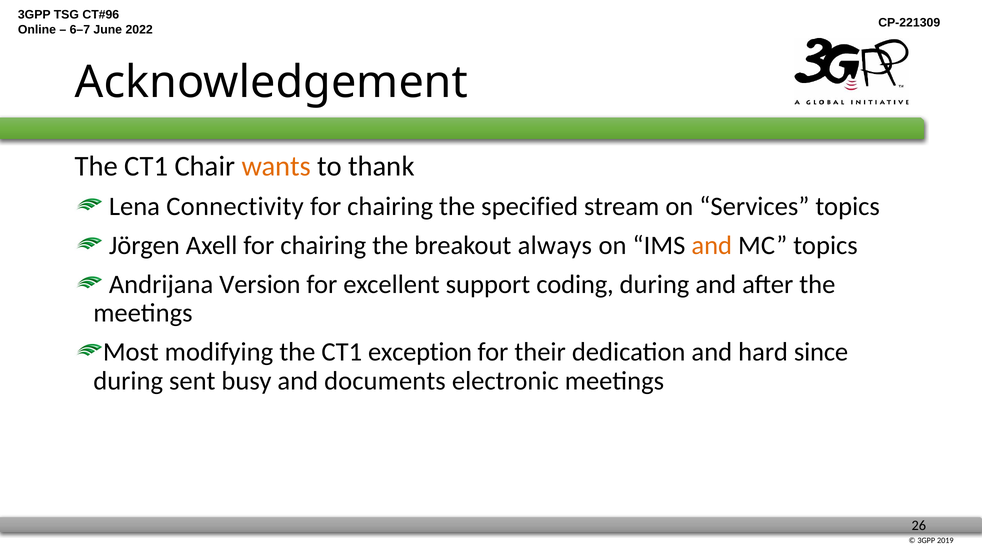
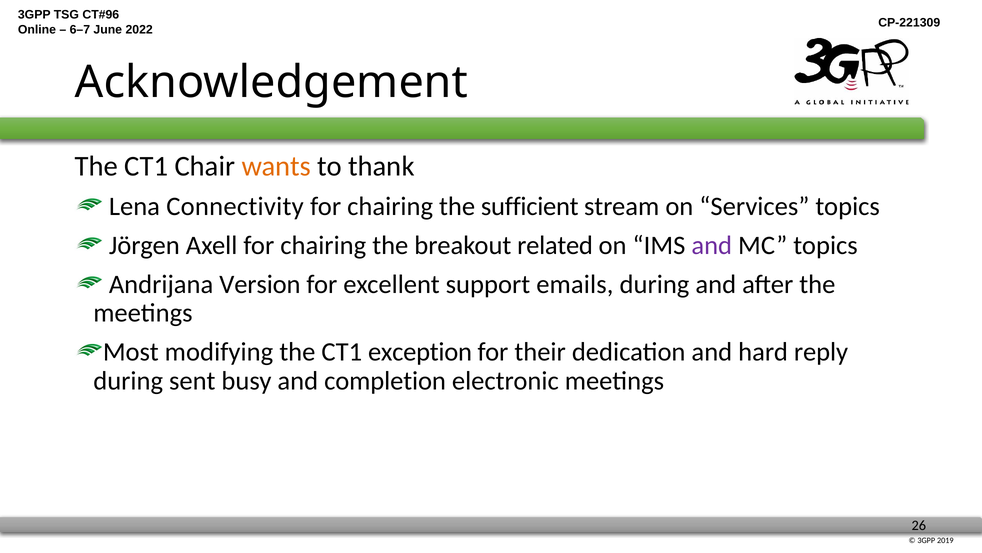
specified: specified -> sufficient (530, 206)
always: always -> related (555, 245)
and colour: orange -> purple (712, 245)
coding: coding -> emails (575, 284)
since: since -> reply (821, 352)
documents: documents -> completion (385, 380)
